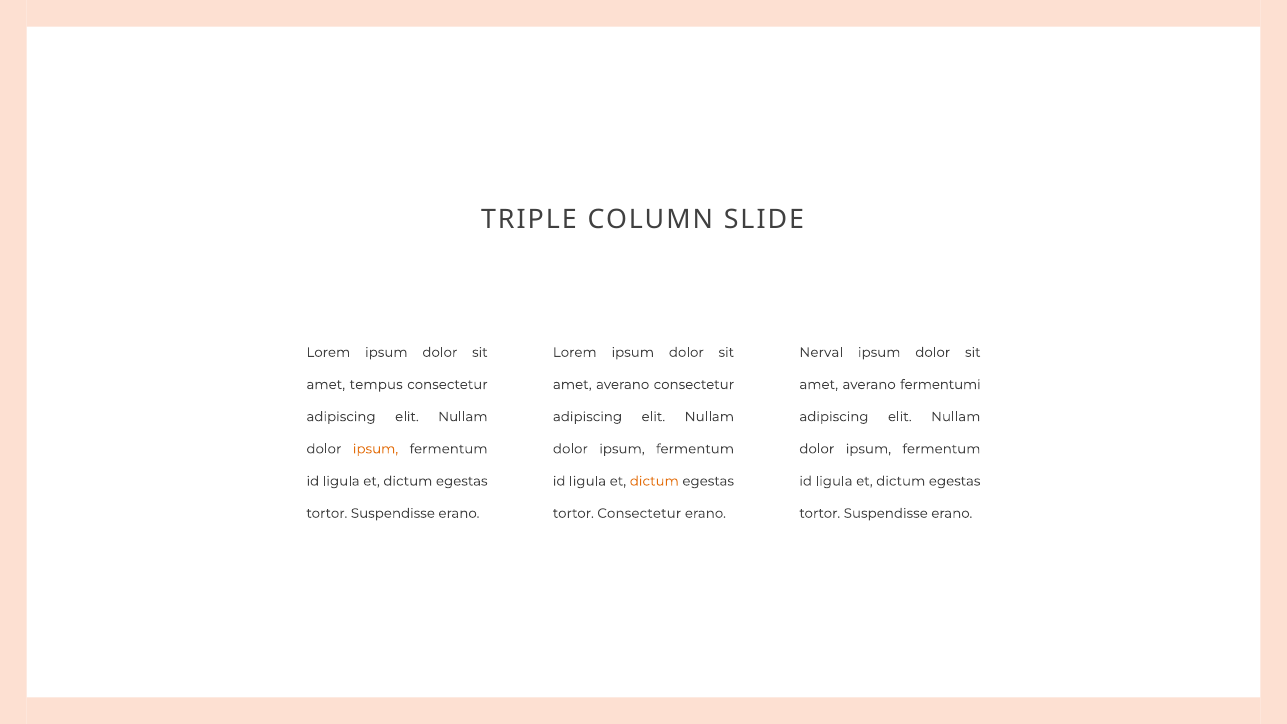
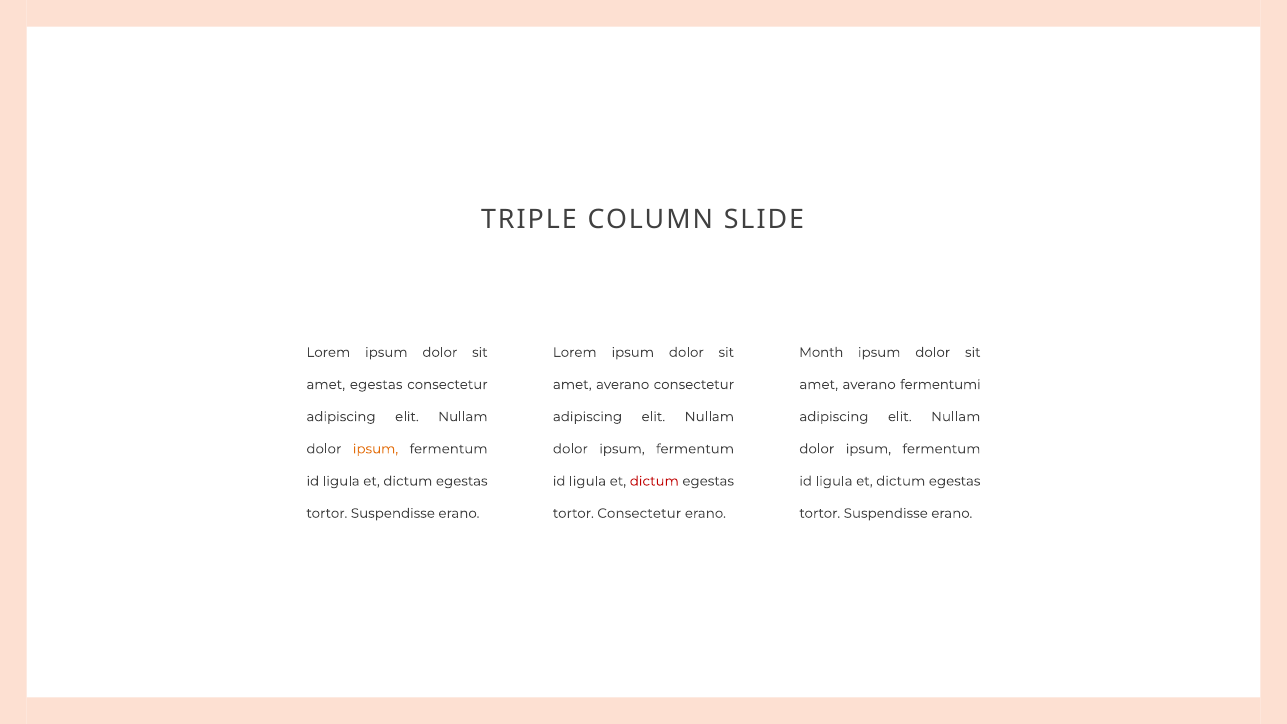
Nerval: Nerval -> Month (821, 352)
amet tempus: tempus -> egestas (376, 385)
dictum colour: orange -> red (654, 481)
